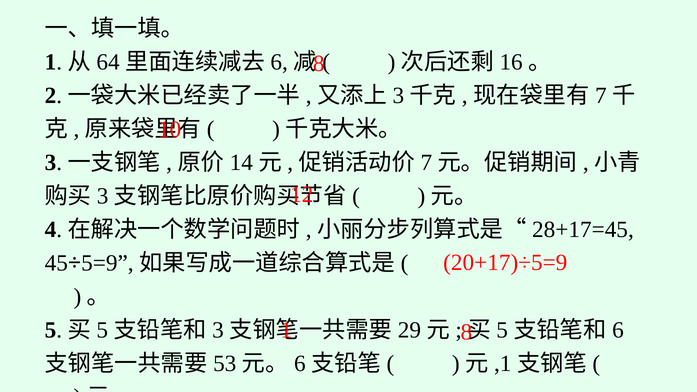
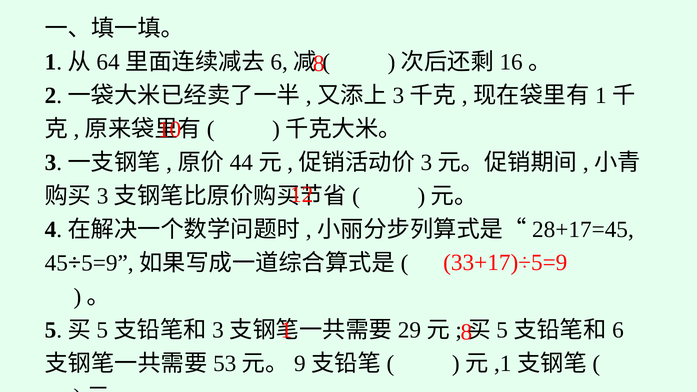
7: 7 -> 1 (601, 96)
14: 14 -> 44 (241, 163)
7: 7 -> 3 (426, 163)
20+17)÷5=9: 20+17)÷5=9 -> 33+17)÷5=9 (505, 263)
6: 6 -> 9 (300, 363)
